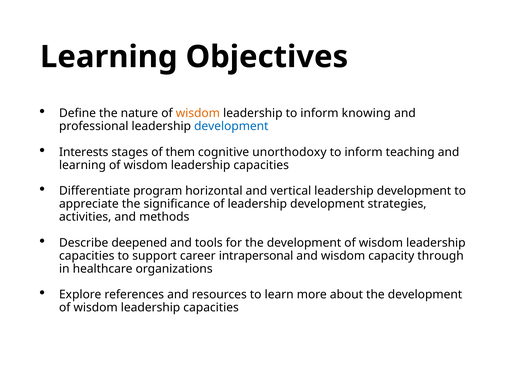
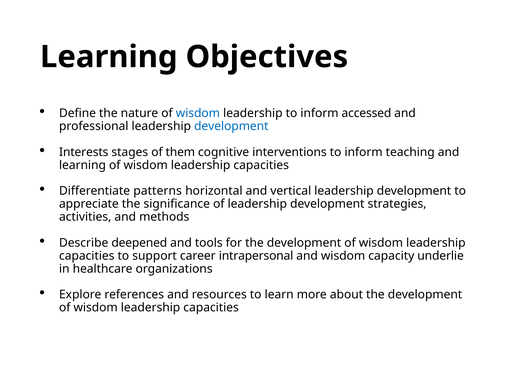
wisdom colour: orange -> blue (198, 113)
knowing: knowing -> accessed (366, 113)
unorthodoxy: unorthodoxy -> interventions (289, 152)
program: program -> patterns (158, 191)
through: through -> underlie (441, 256)
